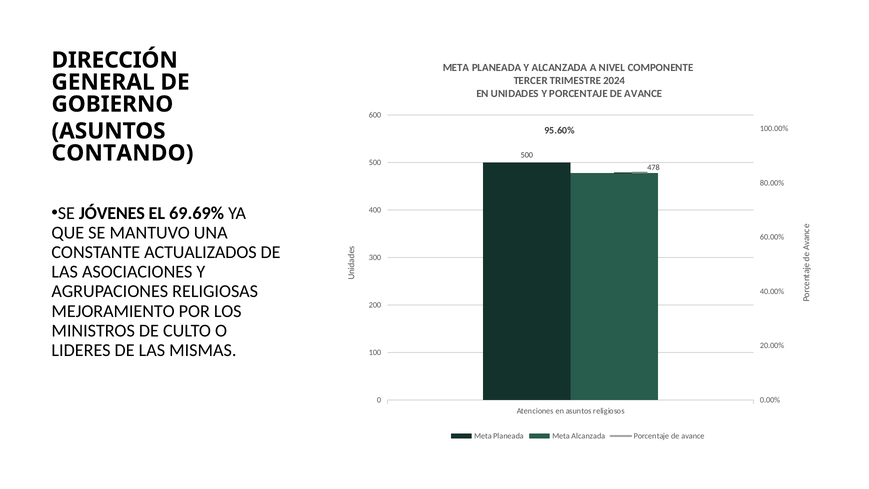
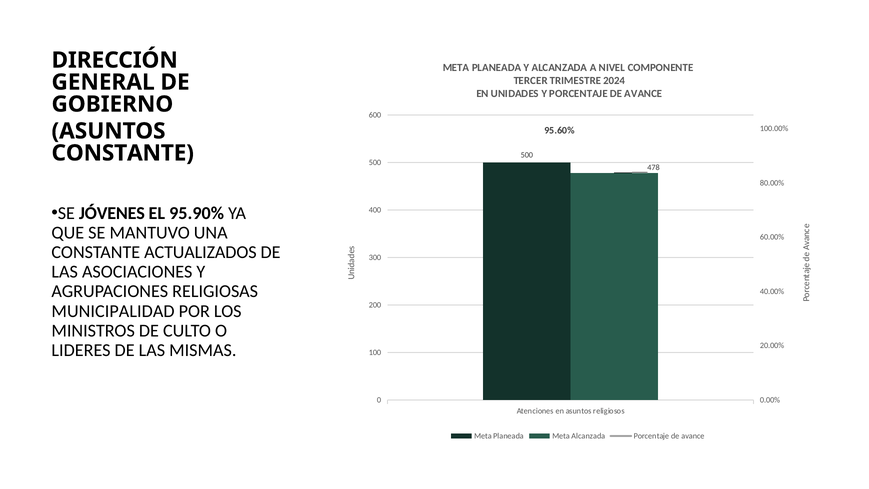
CONTANDO: CONTANDO -> CONSTANTE (123, 153)
69.69%: 69.69% -> 95.90% (197, 213)
MEJORAMIENTO: MEJORAMIENTO -> MUNICIPALIDAD (113, 311)
